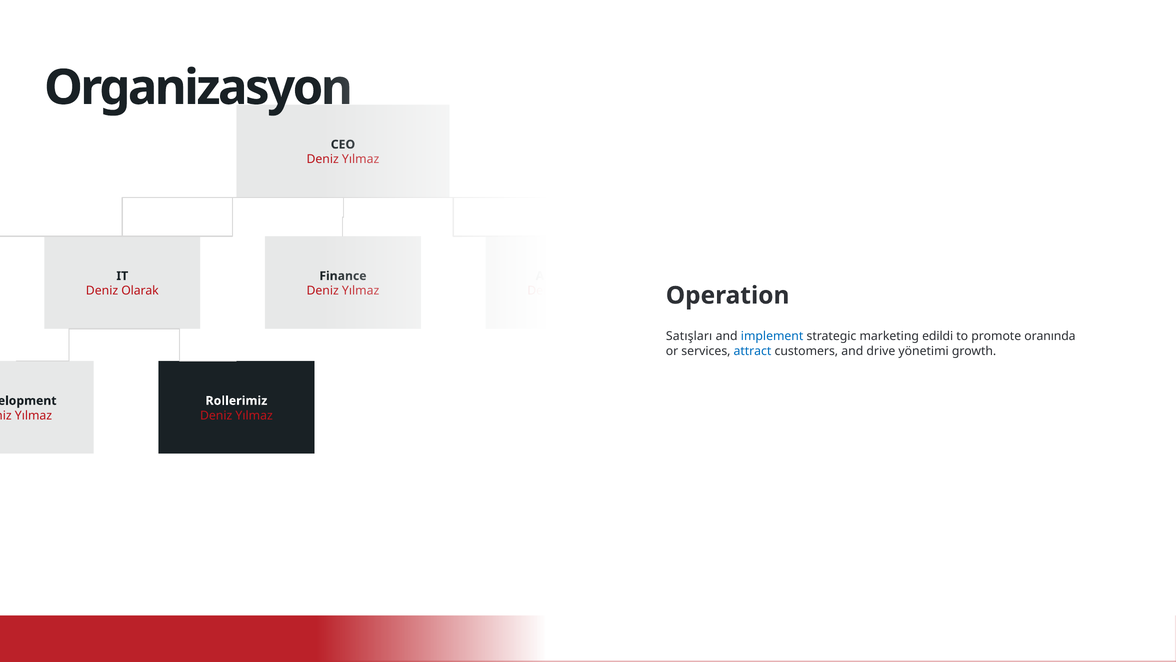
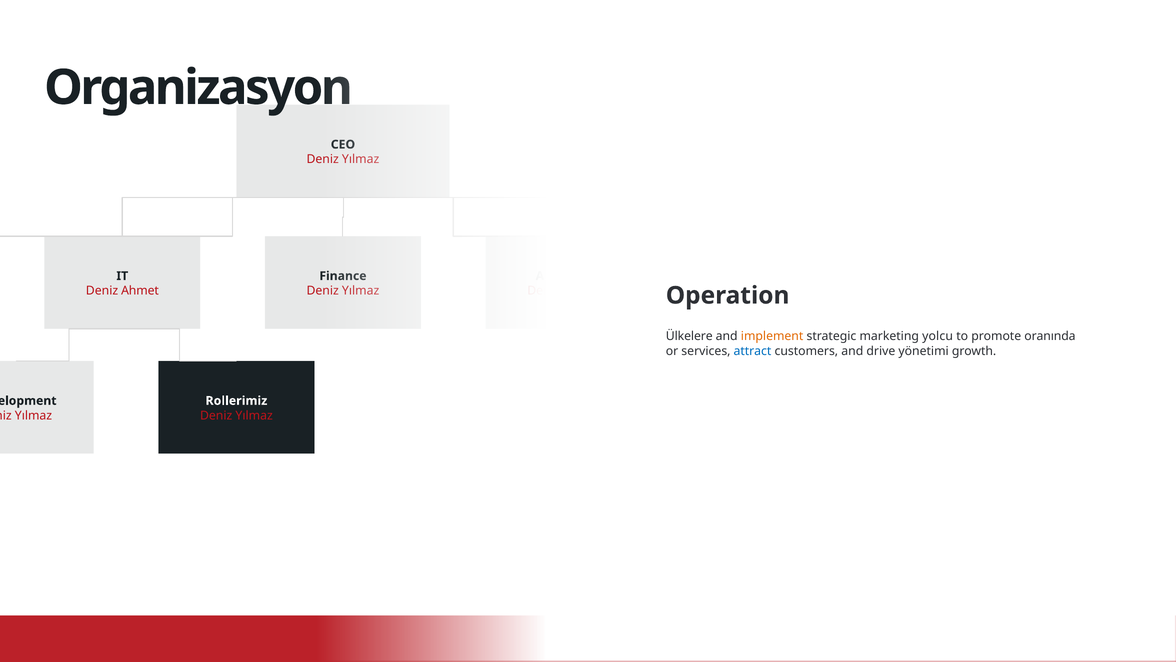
Olarak: Olarak -> Ahmet (140, 290)
Satışları: Satışları -> Ülkelere (689, 336)
implement colour: blue -> orange (772, 336)
edildi: edildi -> yolcu (938, 336)
